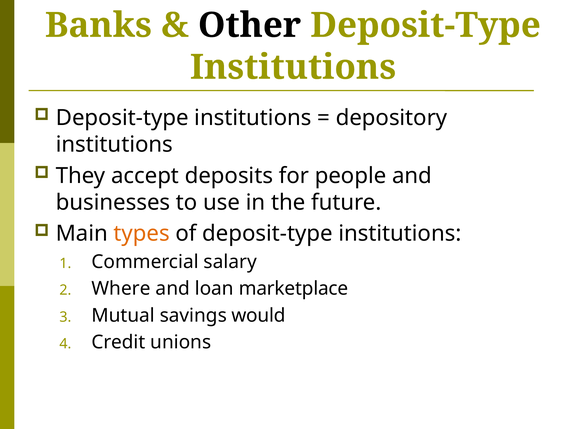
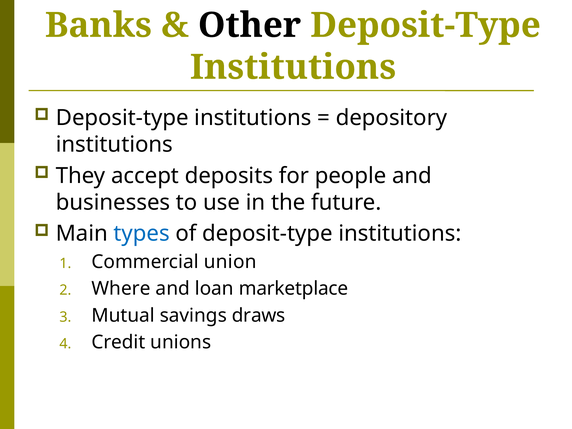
types colour: orange -> blue (142, 234)
salary: salary -> union (230, 262)
would: would -> draws (259, 315)
